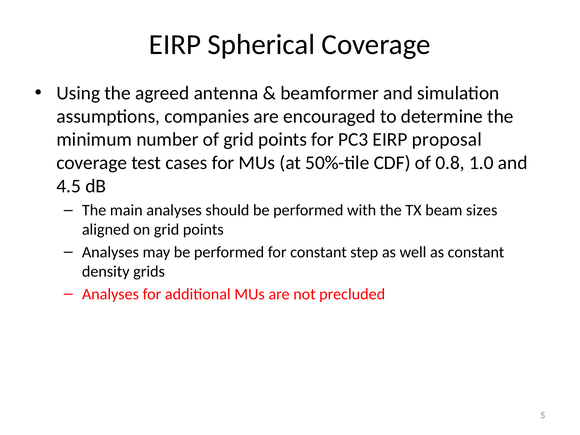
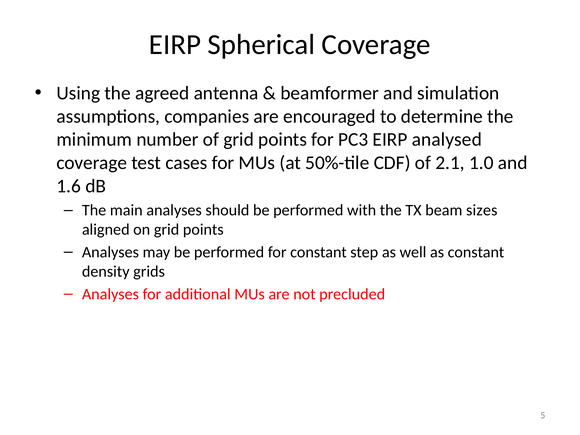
proposal: proposal -> analysed (447, 140)
0.8: 0.8 -> 2.1 (450, 163)
4.5: 4.5 -> 1.6 (69, 186)
